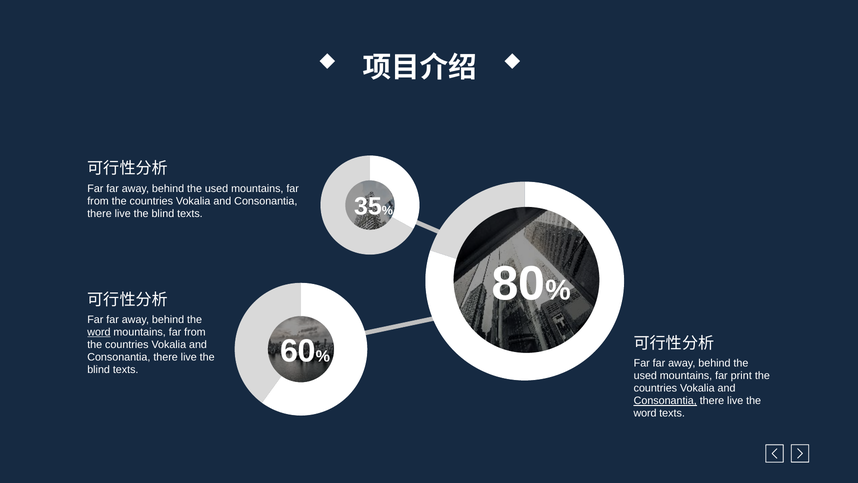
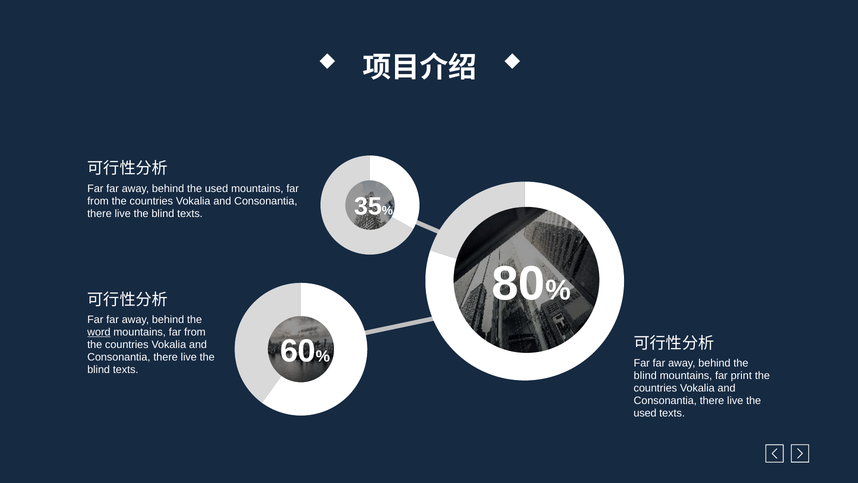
used: used -> blind (645, 376)
Consonantia underline: present -> none (665, 401)
word: word -> used (645, 413)
